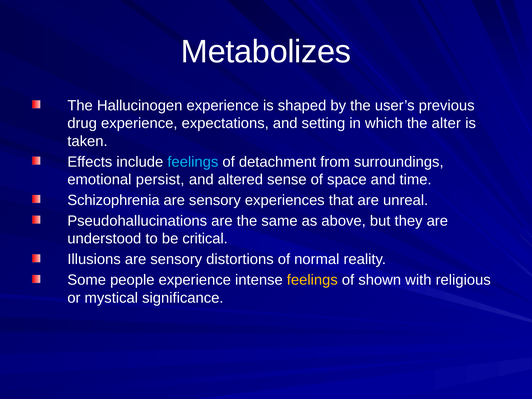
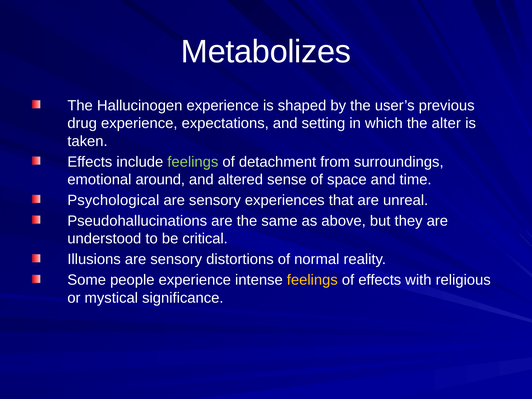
feelings colour: light blue -> light green (193, 162)
persist: persist -> around (160, 180)
Schizophrenia: Schizophrenia -> Psychological (113, 200)
of shown: shown -> effects (380, 280)
